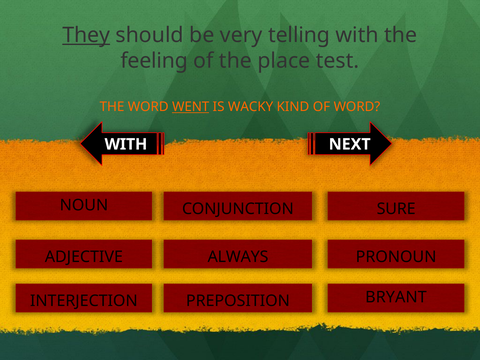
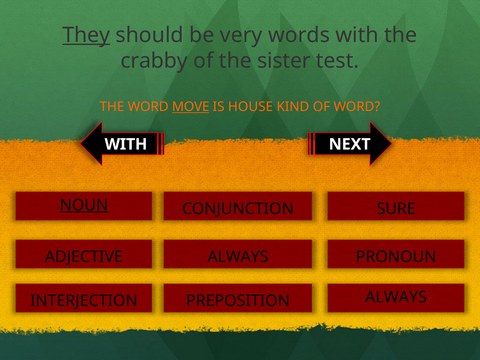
telling: telling -> words (299, 35)
feeling: feeling -> crabby (154, 61)
place: place -> sister (284, 61)
WENT: WENT -> MOVE (191, 107)
WACKY: WACKY -> HOUSE (251, 107)
NOUN underline: none -> present (84, 205)
BRYANT: BRYANT -> ALWAYS (396, 297)
